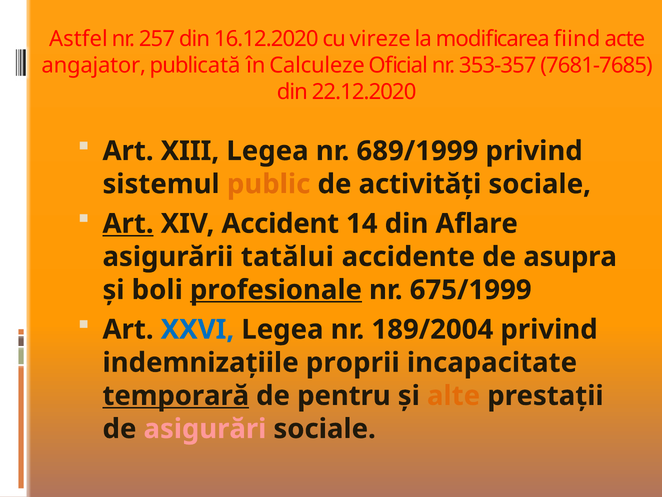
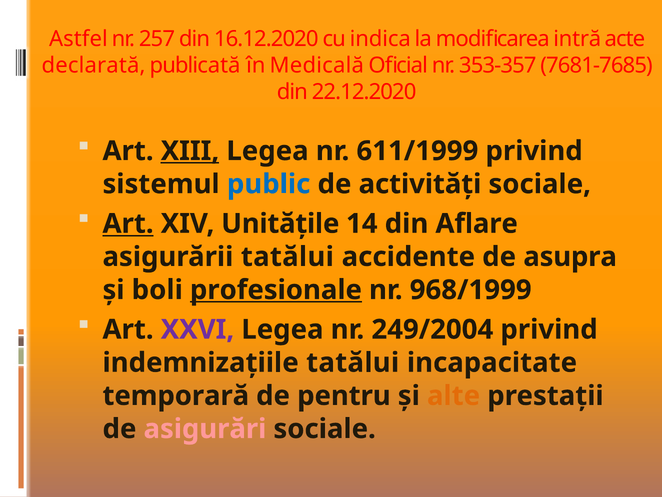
vireze: vireze -> indica (380, 39)
fiind: fiind -> intră (577, 39)
angajator: angajator -> declarată (94, 65)
Calculeze: Calculeze -> Medicală (317, 65)
XIII underline: none -> present (190, 151)
689/1999: 689/1999 -> 611/1999 (417, 151)
public colour: orange -> blue (269, 184)
Accident: Accident -> Unităţile (280, 223)
675/1999: 675/1999 -> 968/1999 (471, 290)
XXVI colour: blue -> purple (197, 329)
189/2004: 189/2004 -> 249/2004 (432, 329)
indemnizaţiile proprii: proprii -> tatălui (353, 362)
temporară underline: present -> none (176, 395)
